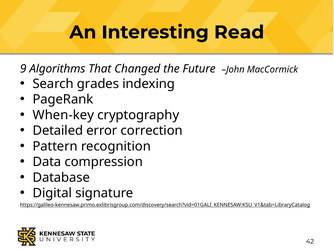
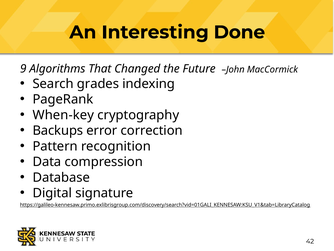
Read: Read -> Done (239, 32)
Detailed: Detailed -> Backups (58, 130)
